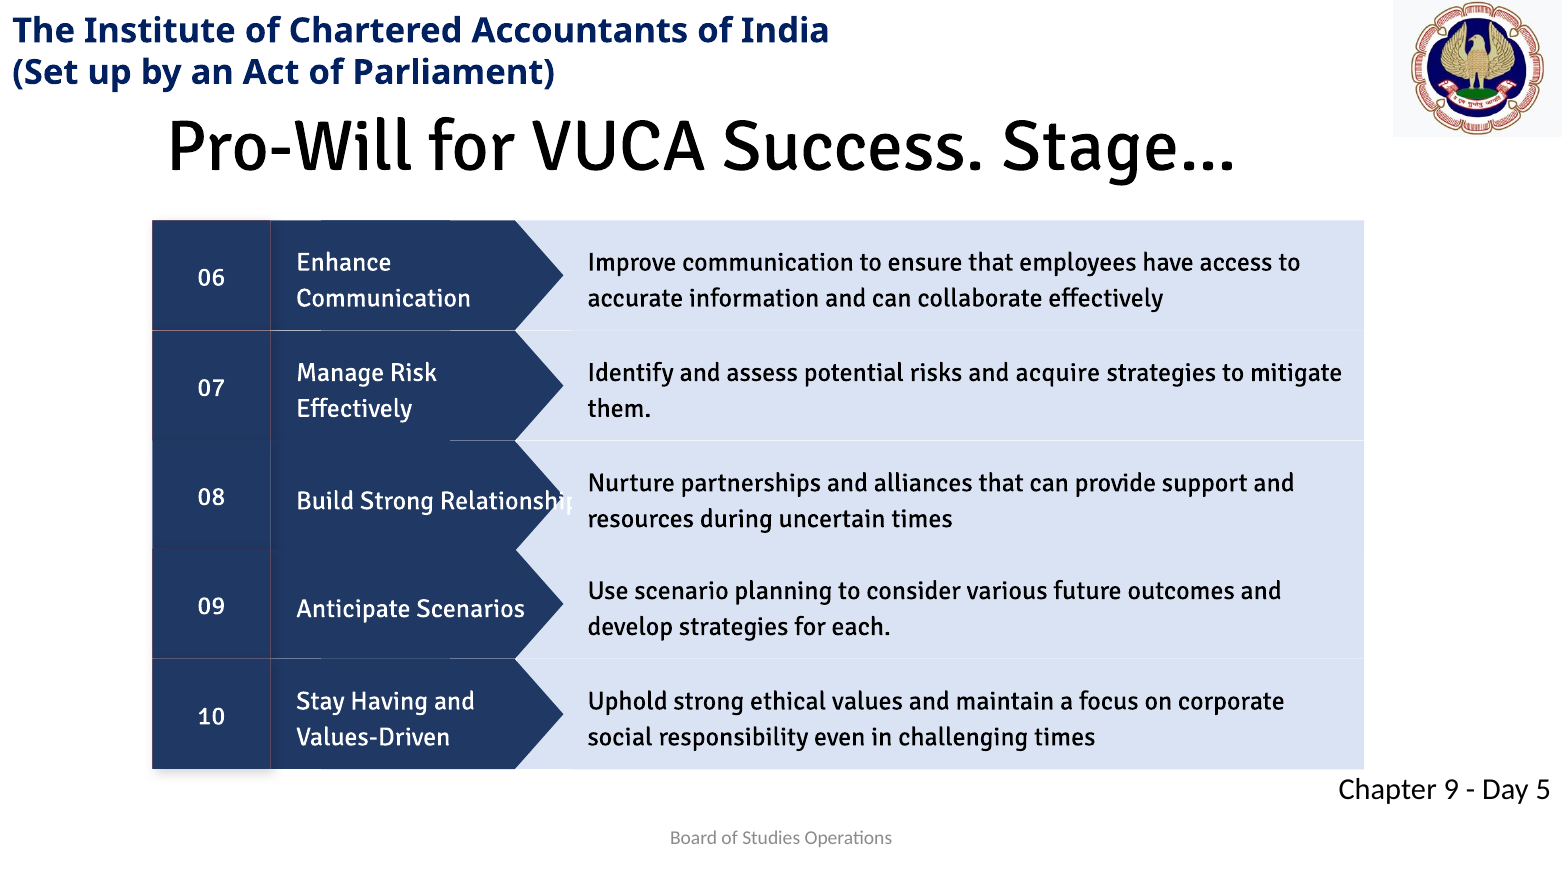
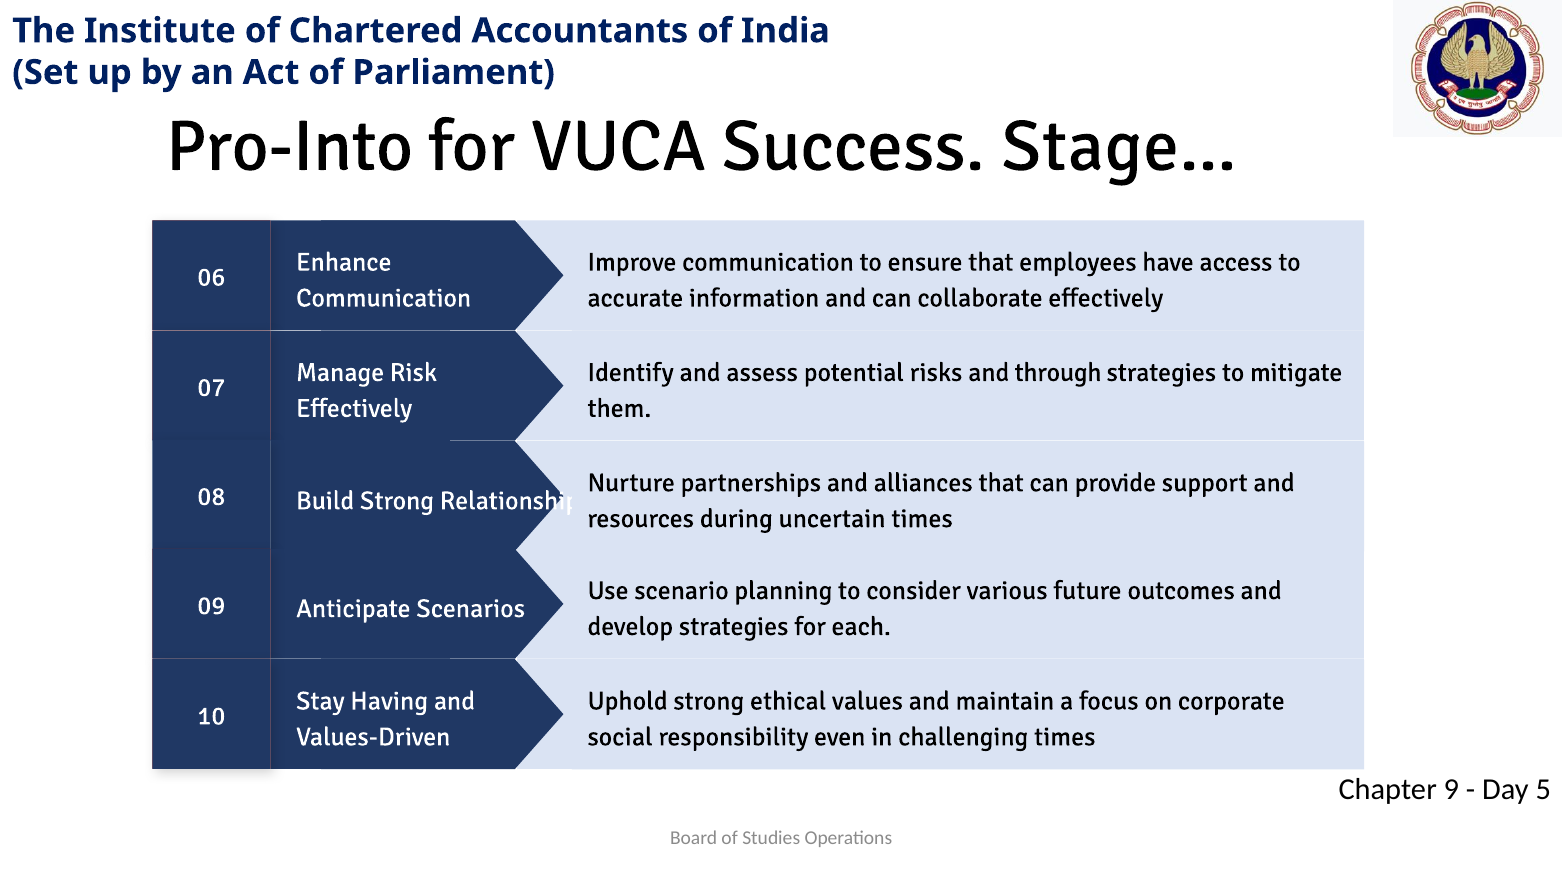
Pro-Will: Pro-Will -> Pro-Into (289, 146)
acquire: acquire -> through (1058, 373)
